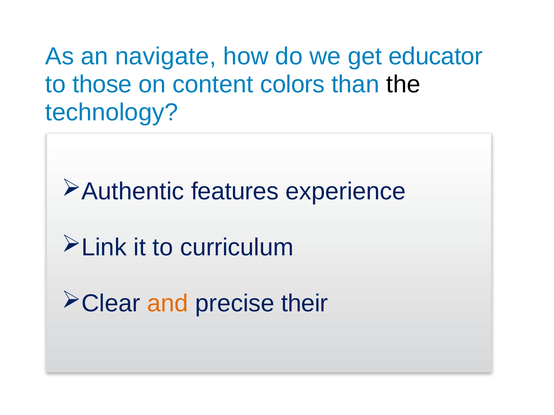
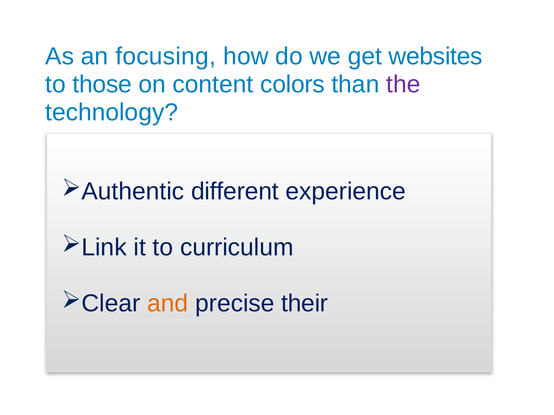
navigate: navigate -> focusing (166, 57)
educator: educator -> websites (436, 57)
the colour: black -> purple (403, 85)
features: features -> different (235, 192)
